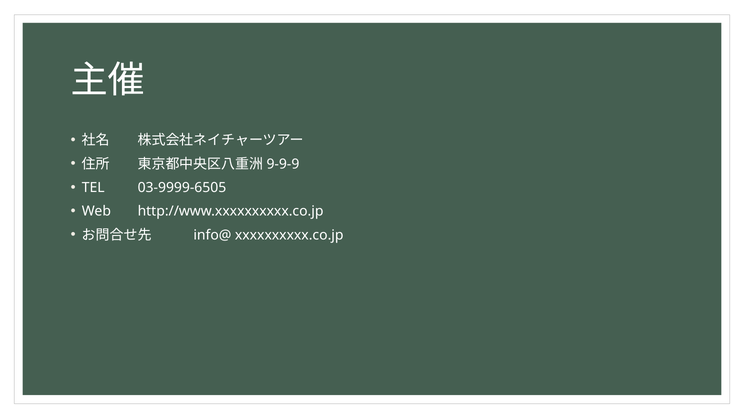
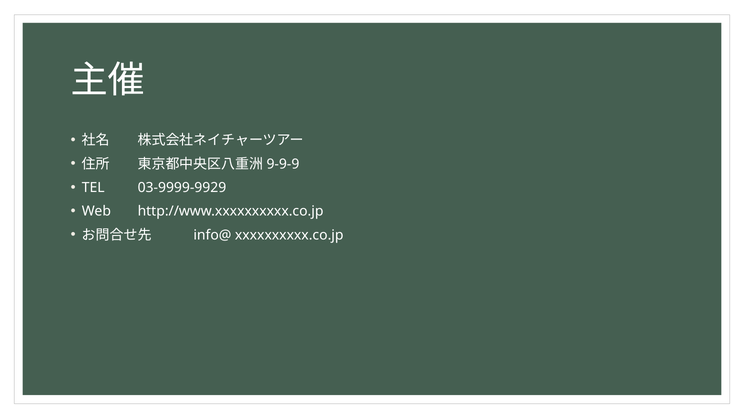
03-9999-6505: 03-9999-6505 -> 03-9999-9929 (182, 188)
